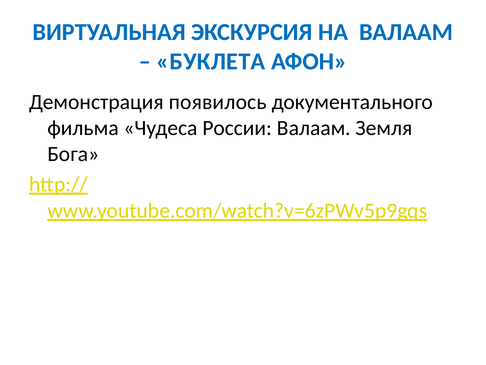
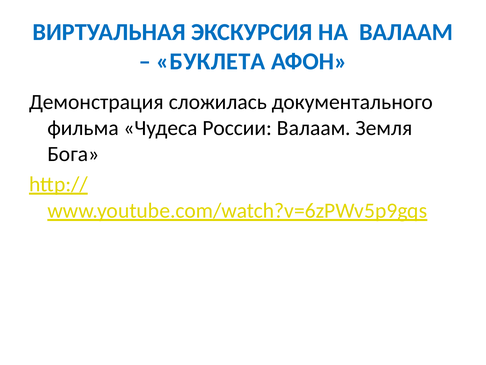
появилось: появилось -> сложилась (218, 102)
